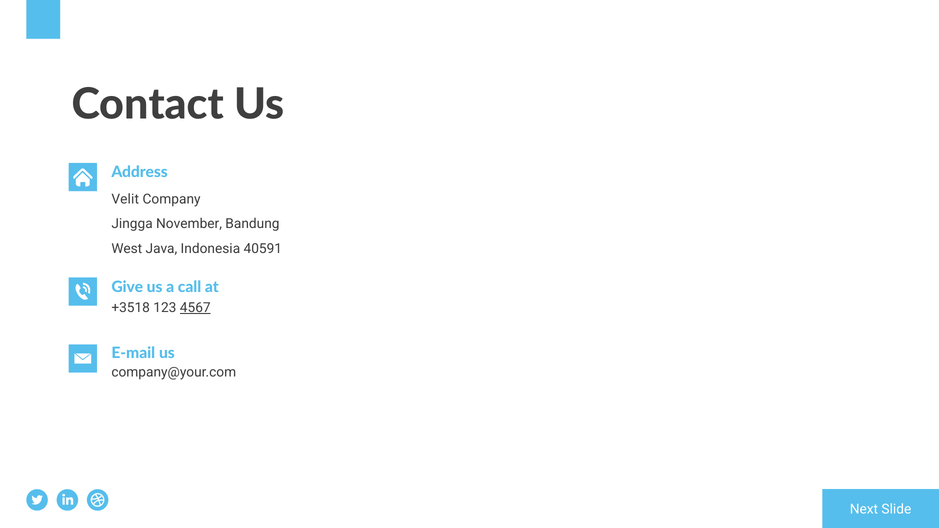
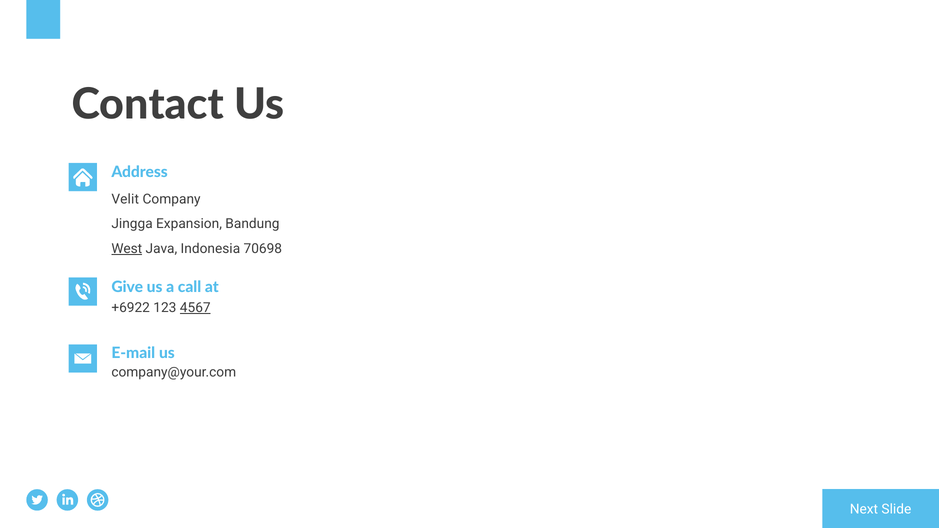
November: November -> Expansion (189, 224)
West underline: none -> present (127, 249)
40591: 40591 -> 70698 (263, 249)
+3518: +3518 -> +6922 (131, 308)
